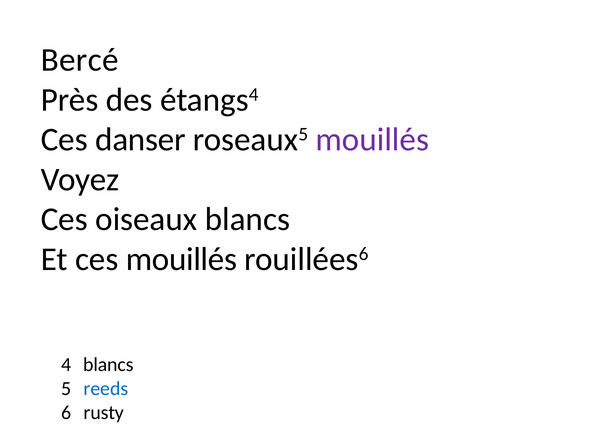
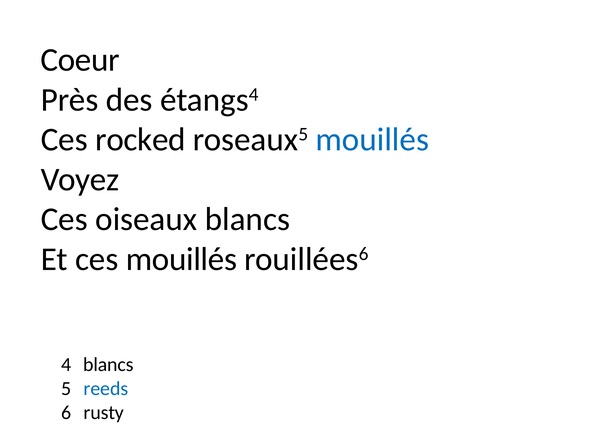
Bercé: Bercé -> Coeur (80, 60)
danser: danser -> rocked (140, 140)
mouillés colour: purple -> blue (372, 140)
